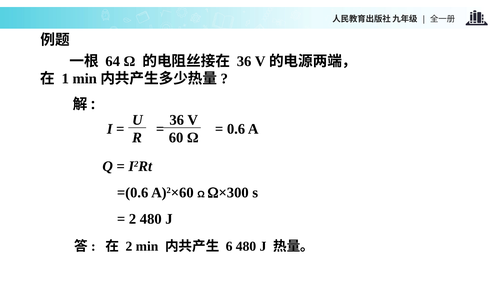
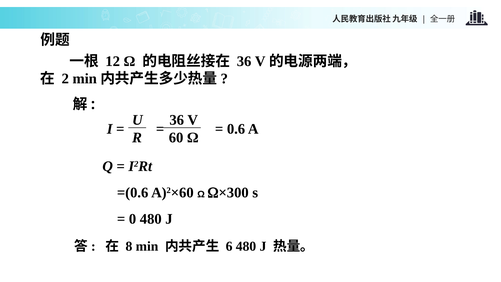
64: 64 -> 12 (113, 61)
1: 1 -> 2 (65, 79)
2: 2 -> 0 (133, 219)
2: 2 -> 8 (129, 246)
